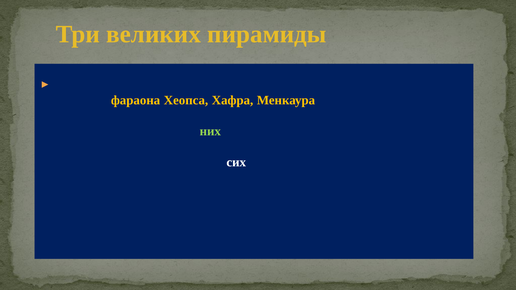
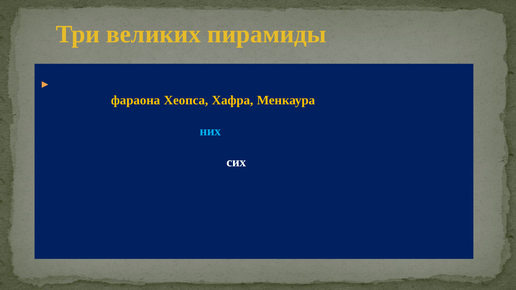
них colour: light green -> light blue (210, 131)
